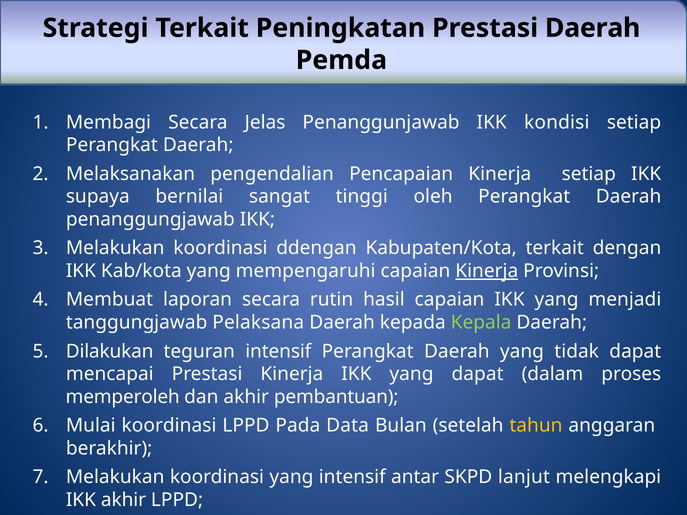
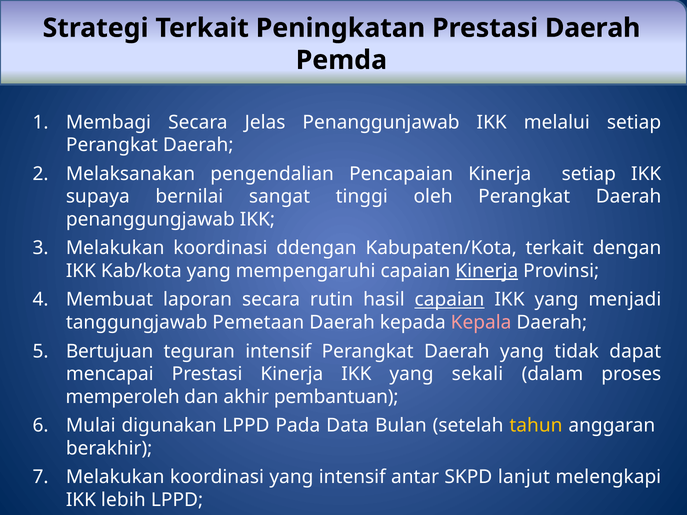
kondisi: kondisi -> melalui (557, 122)
capaian underline: none -> present (450, 300)
Pelaksana: Pelaksana -> Pemetaan (258, 323)
Kepala colour: light green -> pink (481, 323)
Dilakukan: Dilakukan -> Bertujuan (110, 351)
yang dapat: dapat -> sekali (477, 374)
Mulai koordinasi: koordinasi -> digunakan (169, 426)
IKK akhir: akhir -> lebih (123, 500)
